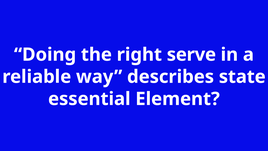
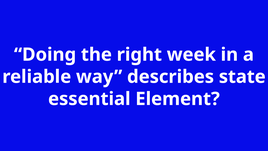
serve: serve -> week (191, 55)
